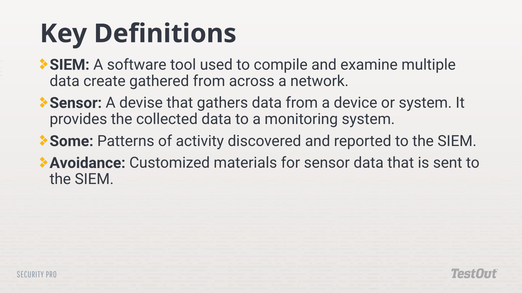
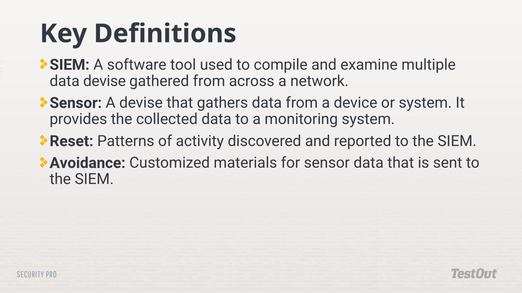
data create: create -> devise (105, 81)
Some: Some -> Reset (72, 141)
